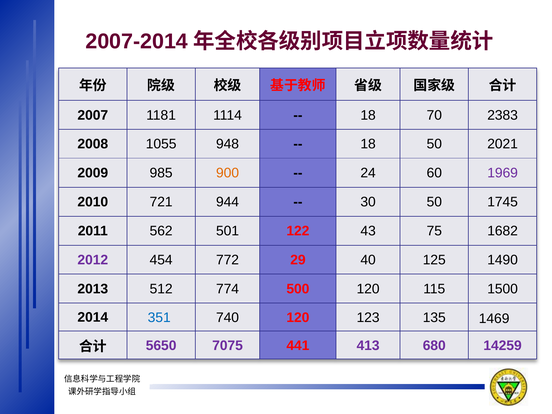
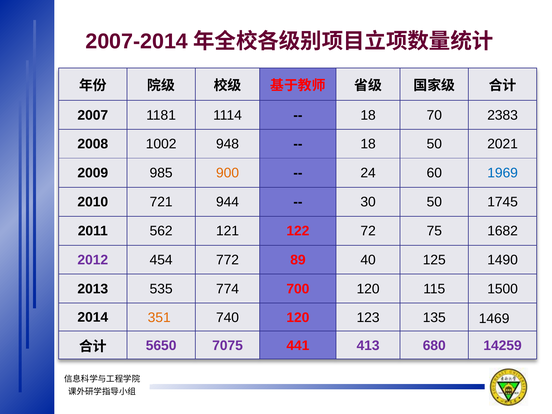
1055: 1055 -> 1002 (161, 144)
1969 colour: purple -> blue (503, 173)
501: 501 -> 121 (228, 231)
43: 43 -> 72 (368, 231)
29: 29 -> 89 (298, 260)
512: 512 -> 535 (161, 289)
500: 500 -> 700 (298, 289)
351 colour: blue -> orange (159, 318)
